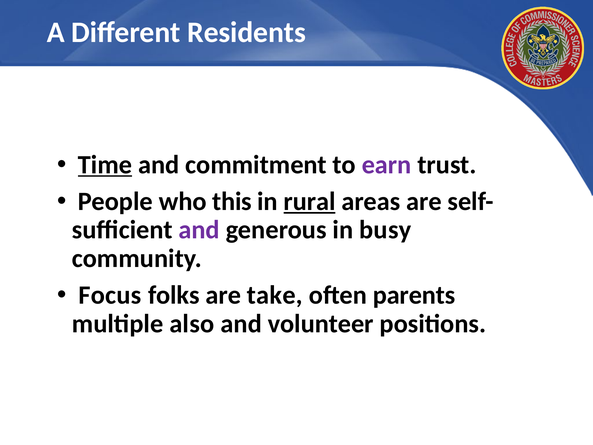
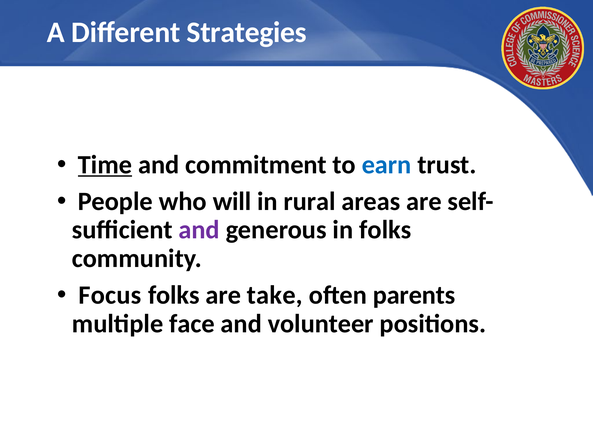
Residents: Residents -> Strategies (247, 32)
earn colour: purple -> blue (387, 165)
this: this -> will (232, 201)
rural underline: present -> none (310, 201)
in busy: busy -> folks (385, 230)
also: also -> face (192, 323)
